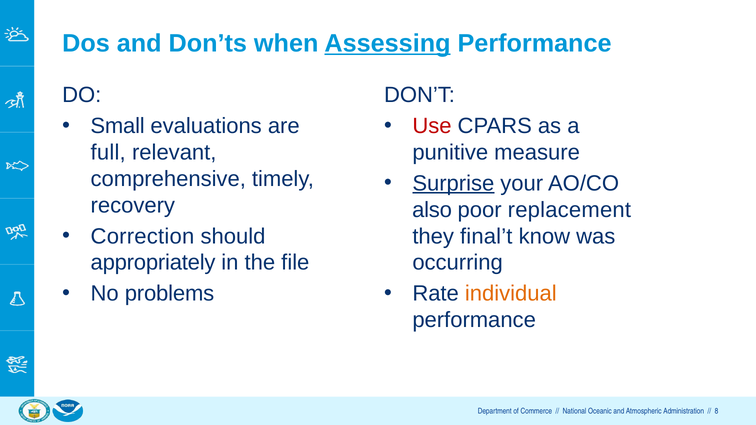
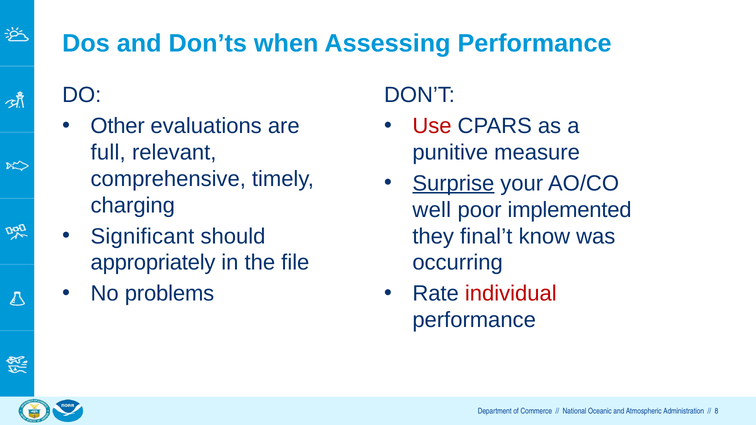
Assessing underline: present -> none (387, 43)
Small: Small -> Other (118, 126)
recovery: recovery -> charging (133, 206)
also: also -> well (432, 210)
replacement: replacement -> implemented (570, 210)
Correction: Correction -> Significant (142, 236)
individual colour: orange -> red (511, 294)
